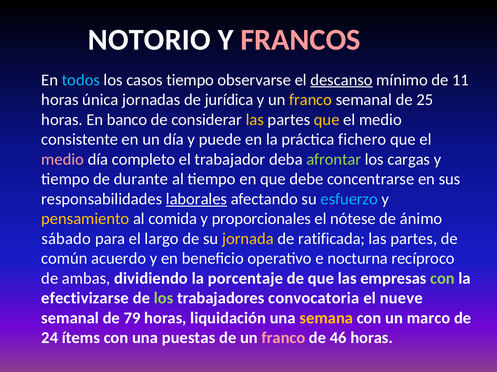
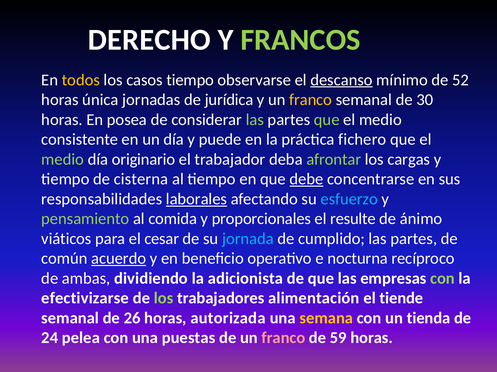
NOTORIO: NOTORIO -> DERECHO (149, 40)
FRANCOS colour: pink -> light green (300, 40)
todos colour: light blue -> yellow (81, 80)
11: 11 -> 52 (461, 80)
25: 25 -> 30 (425, 100)
banco: banco -> posea (127, 120)
las colour: yellow -> light green (255, 120)
que colour: yellow -> light green (327, 120)
medio colour: pink -> light green (63, 160)
completo: completo -> originario (144, 160)
durante: durante -> cisterna (141, 179)
debe underline: none -> present (306, 179)
pensamiento colour: yellow -> light green (85, 219)
nótese: nótese -> resulte (353, 219)
sábado: sábado -> viáticos (66, 239)
largo: largo -> cesar (162, 239)
jornada colour: yellow -> light blue (248, 239)
ratificada: ratificada -> cumplido (332, 239)
acuerdo underline: none -> present (119, 259)
porcentaje: porcentaje -> adicionista (245, 279)
convocatoria: convocatoria -> alimentación (314, 299)
nueve: nueve -> tiende (401, 299)
79: 79 -> 26 (132, 319)
liquidación: liquidación -> autorizada (228, 319)
marco: marco -> tienda (429, 319)
ítems: ítems -> pelea (81, 338)
46: 46 -> 59 (338, 338)
